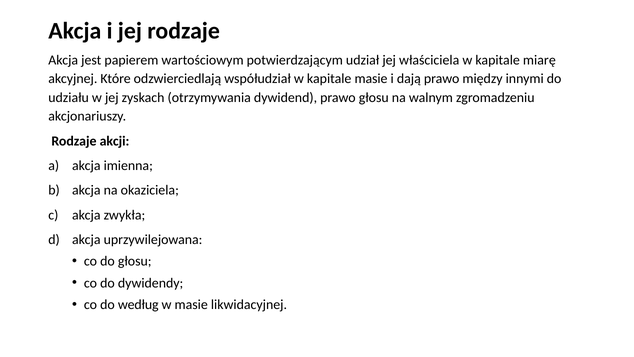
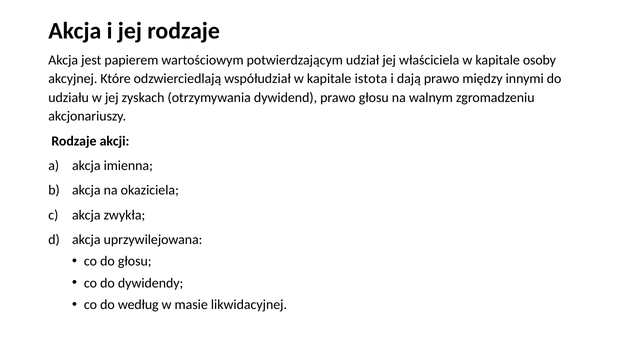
miarę: miarę -> osoby (539, 60)
kapitale masie: masie -> istota (371, 79)
